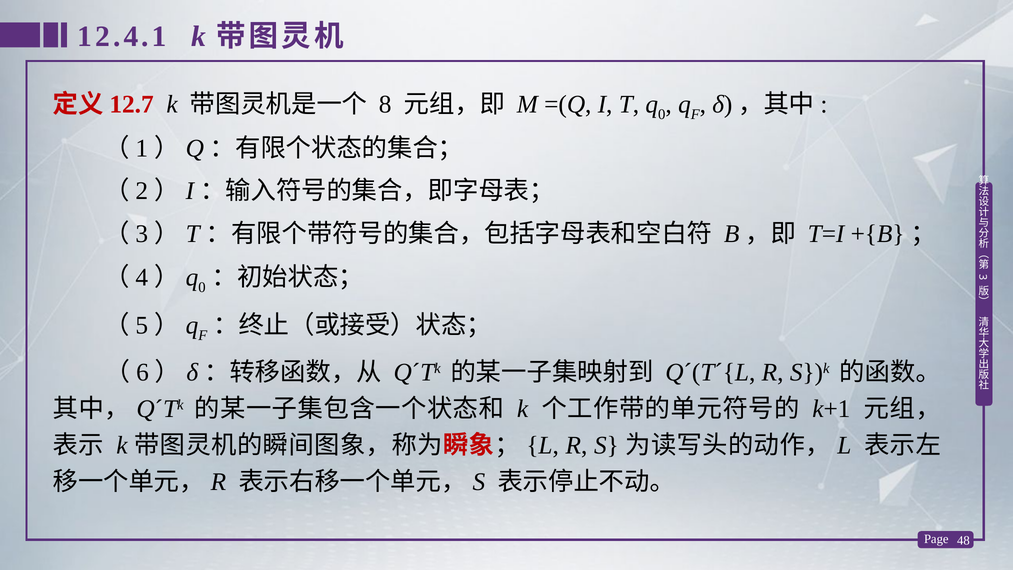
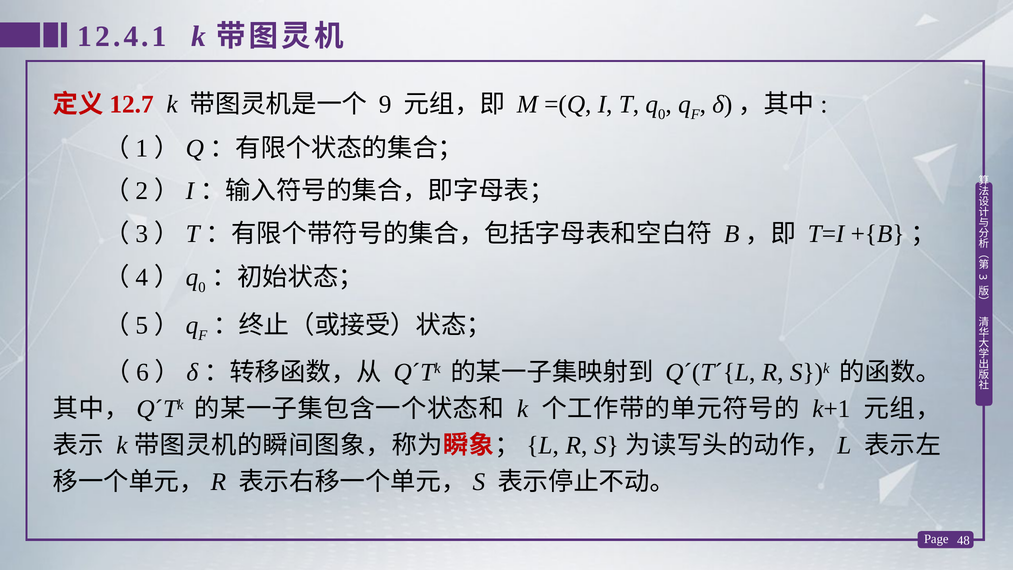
8: 8 -> 9 (385, 104)
